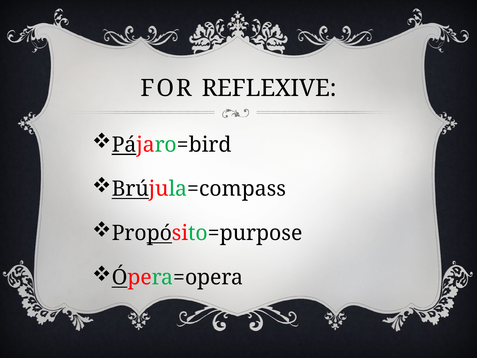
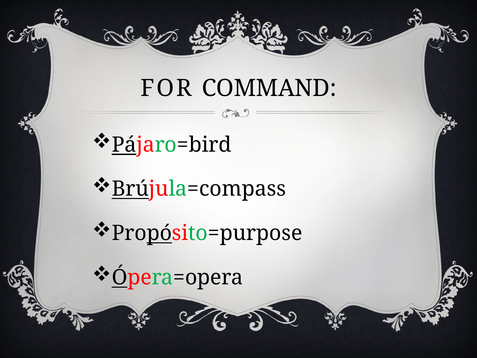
REFLEXIVE: REFLEXIVE -> COMMAND (269, 88)
